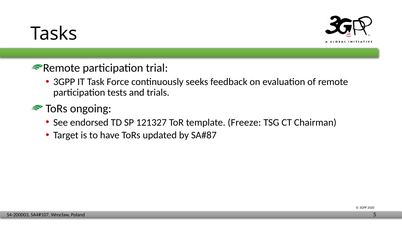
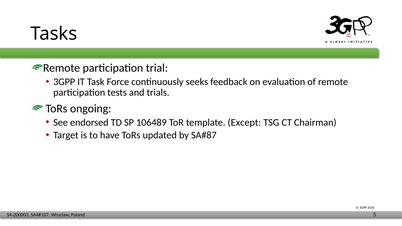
121327: 121327 -> 106489 (151, 122)
Freeze: Freeze -> Except (244, 122)
